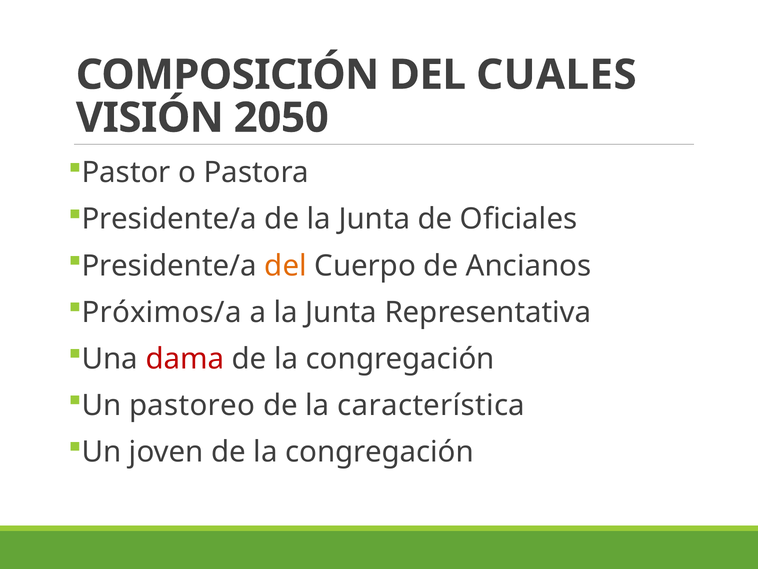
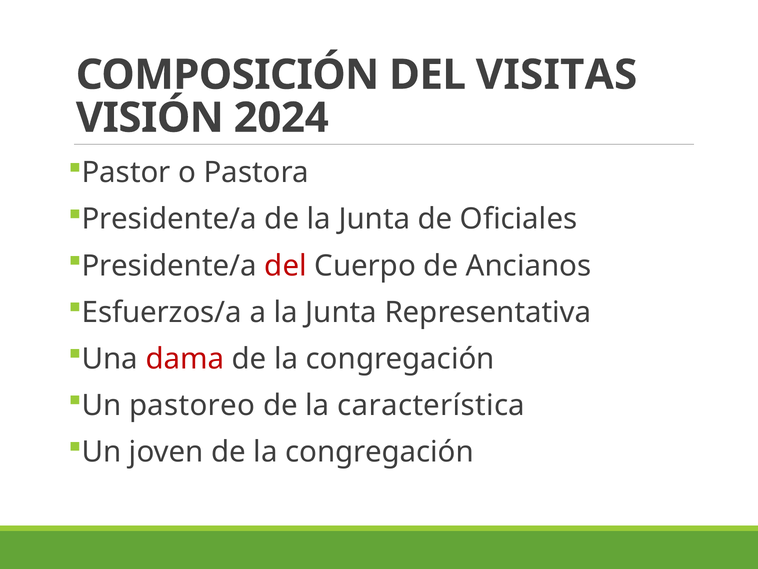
CUALES: CUALES -> VISITAS (557, 75)
2050: 2050 -> 2024 (281, 118)
del colour: orange -> red (286, 266)
Próximos/a: Próximos/a -> Esfuerzos/a (162, 312)
